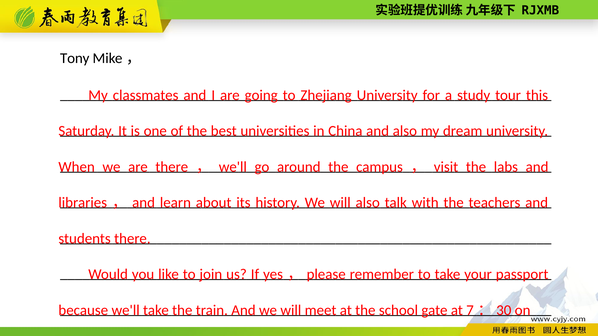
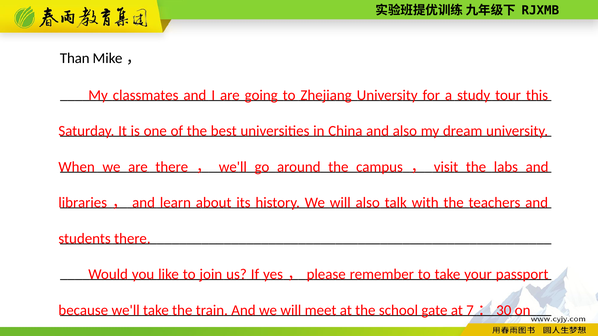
Tony: Tony -> Than (75, 58)
